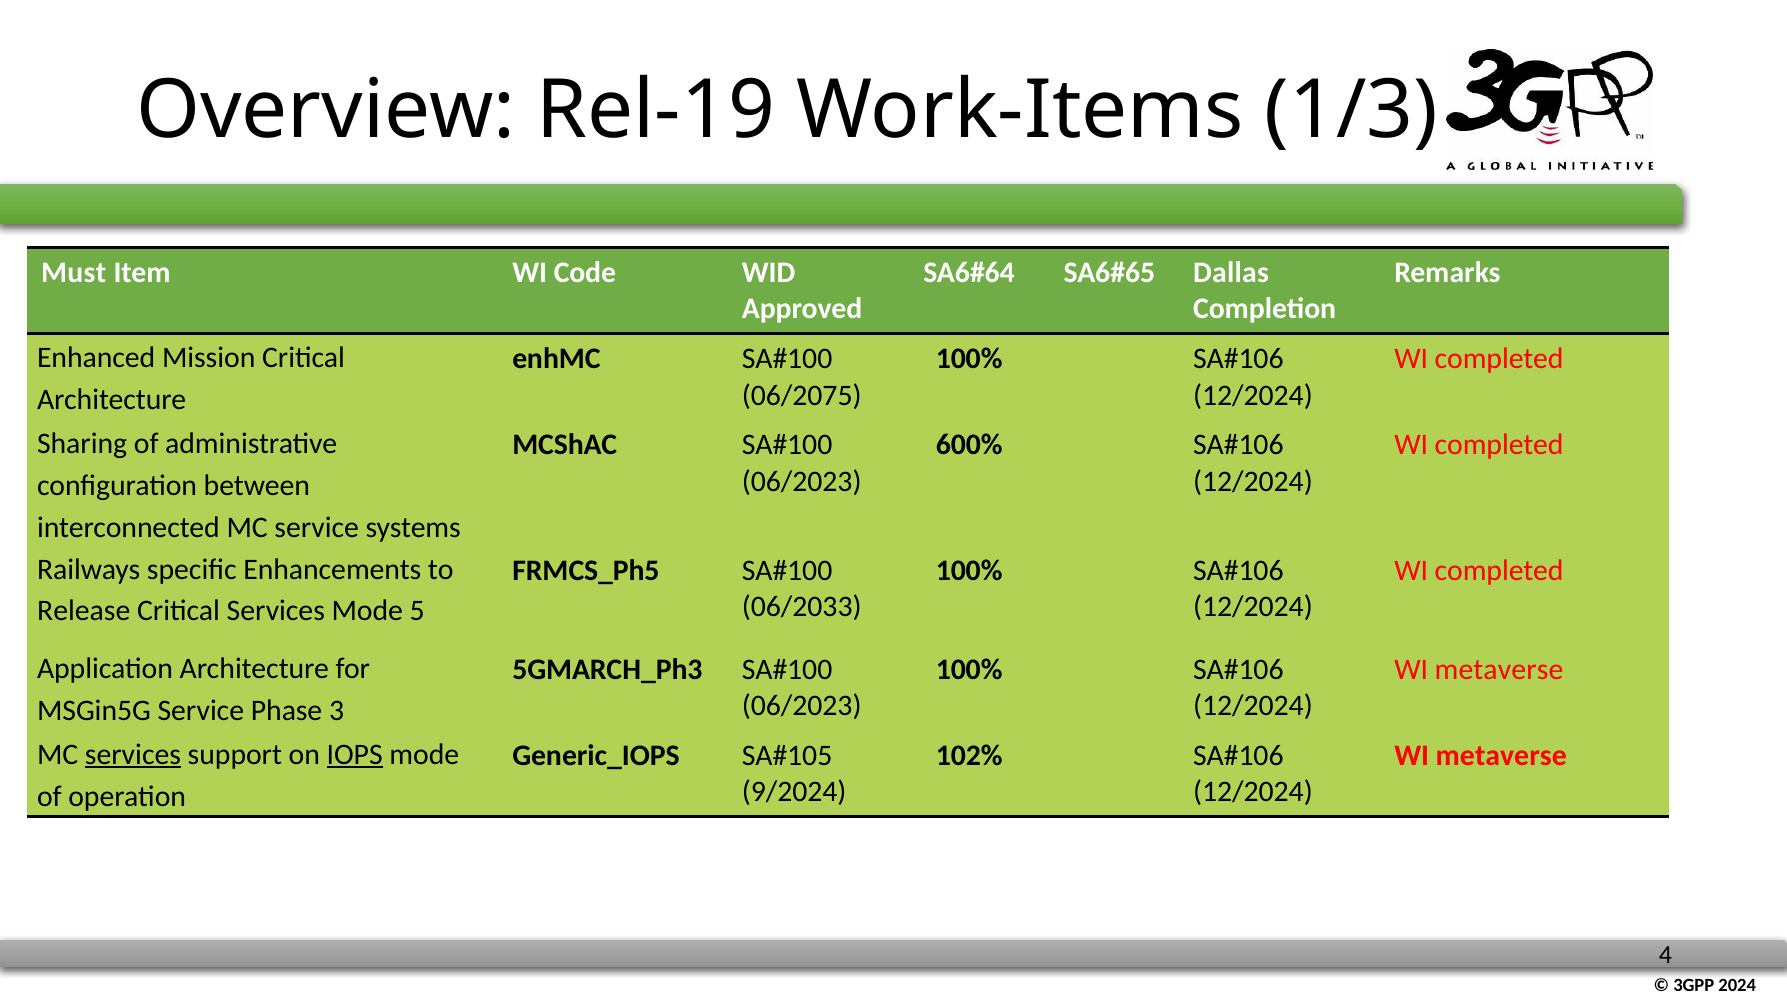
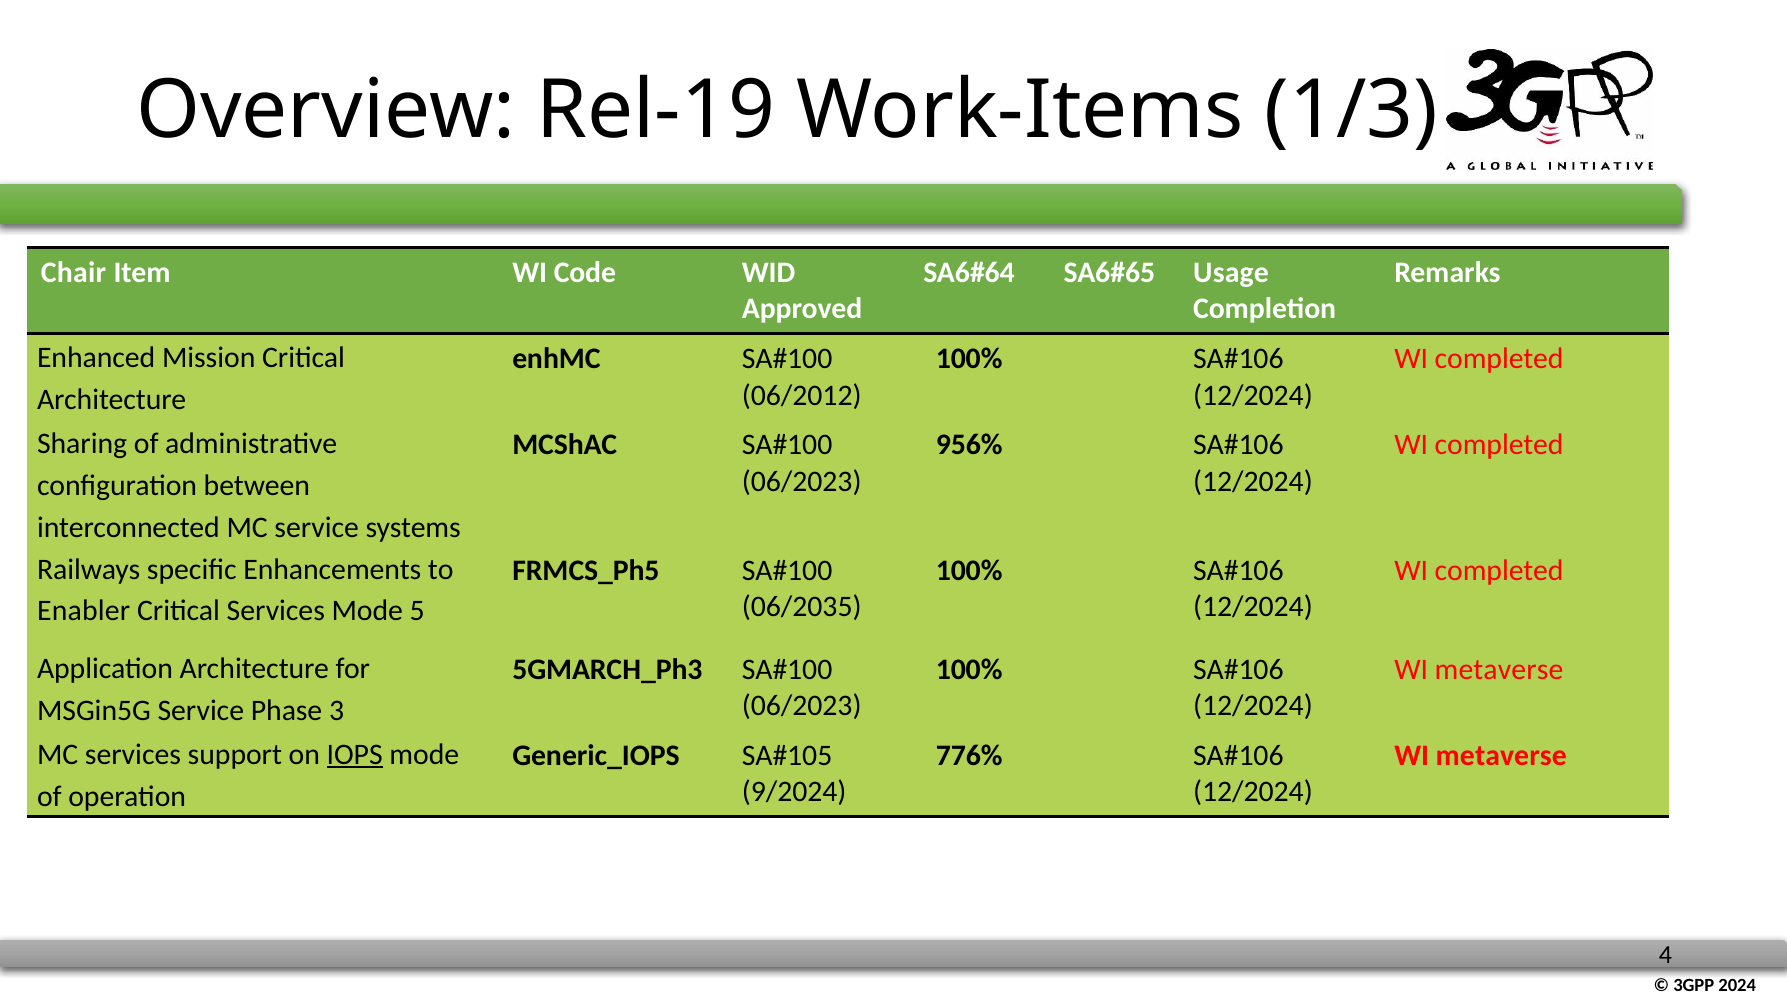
Must: Must -> Chair (74, 273)
Dallas: Dallas -> Usage (1231, 273)
06/2075: 06/2075 -> 06/2012 (802, 395)
600%: 600% -> 956% (969, 445)
06/2033: 06/2033 -> 06/2035 (802, 607)
Release: Release -> Enabler (84, 611)
services underline: present -> none (133, 755)
102%: 102% -> 776% (969, 756)
